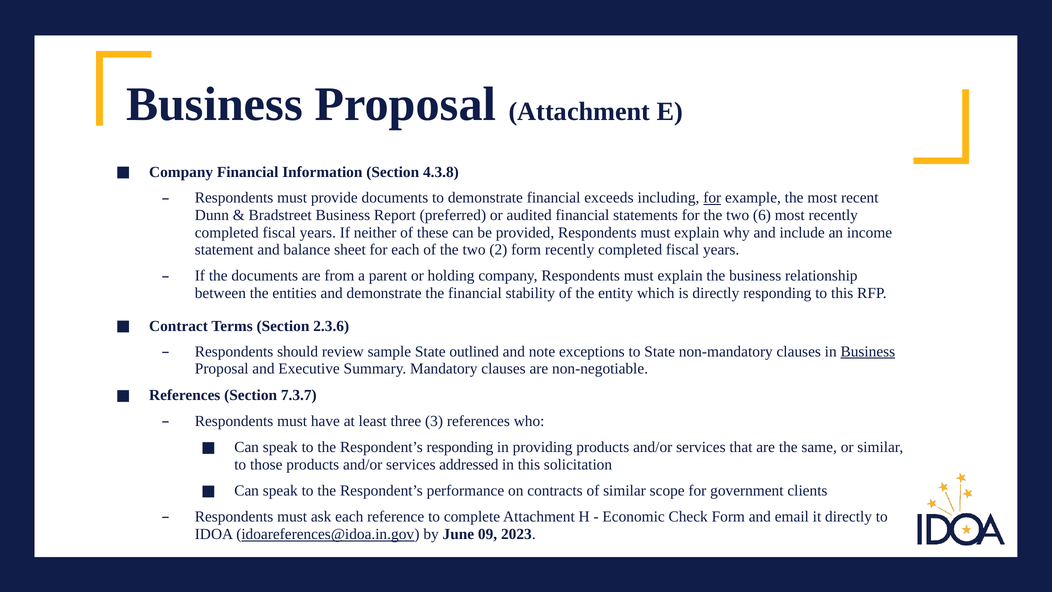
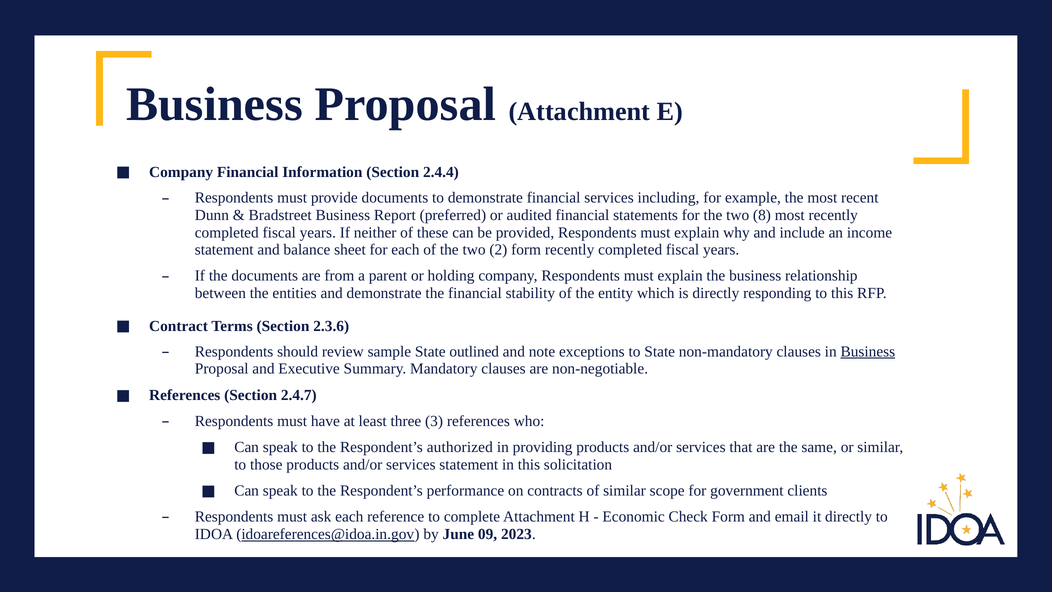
4.3.8: 4.3.8 -> 2.4.4 (441, 172)
financial exceeds: exceeds -> services (609, 198)
for underline: present -> none (712, 198)
6: 6 -> 8 (762, 215)
7.3.7: 7.3.7 -> 2.4.7 (299, 395)
Respondent’s responding: responding -> authorized (460, 447)
services addressed: addressed -> statement (469, 464)
